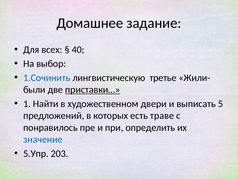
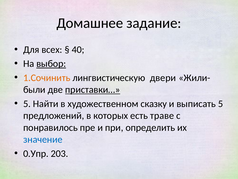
выбор underline: none -> present (51, 63)
1.Сочинить colour: blue -> orange (47, 78)
третье: третье -> двери (163, 78)
1: 1 -> 5 (27, 103)
двери: двери -> сказку (154, 103)
5.Упр: 5.Упр -> 0.Упр (36, 153)
